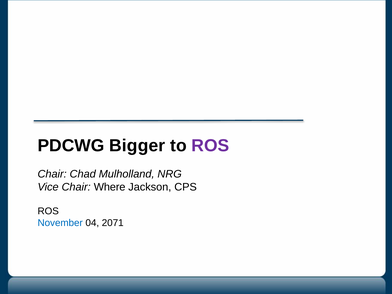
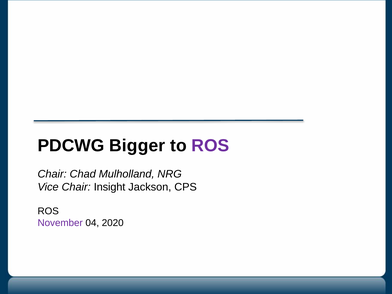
Where: Where -> Insight (110, 187)
November colour: blue -> purple (60, 223)
2071: 2071 -> 2020 (113, 223)
